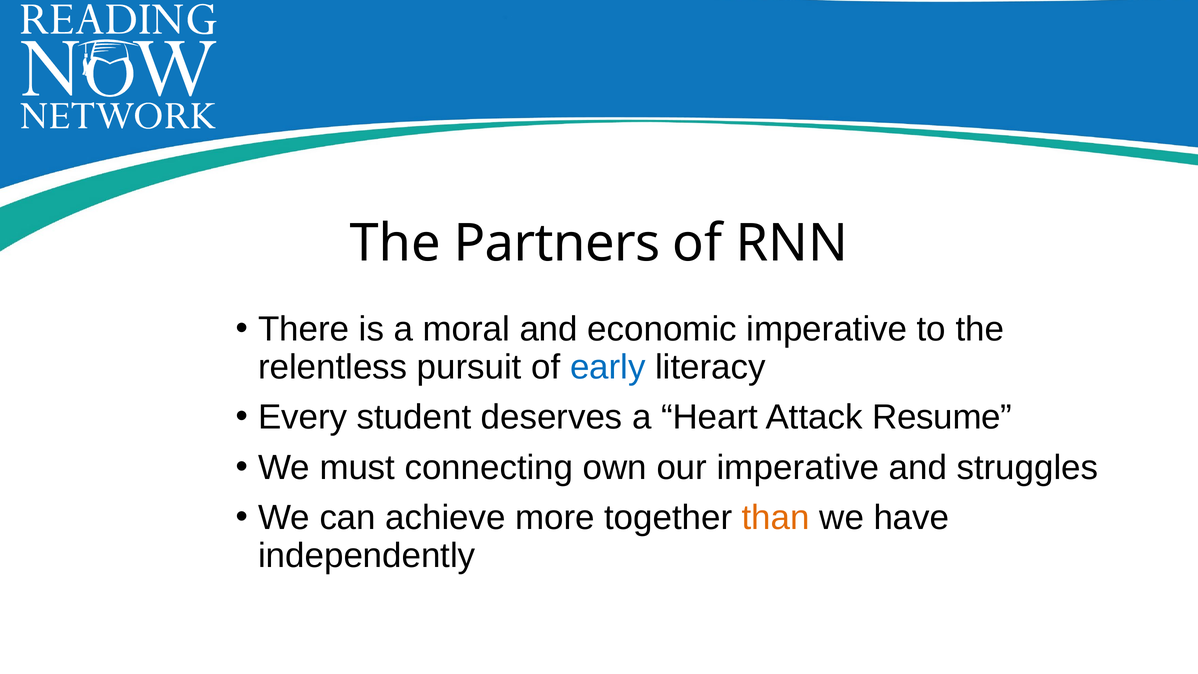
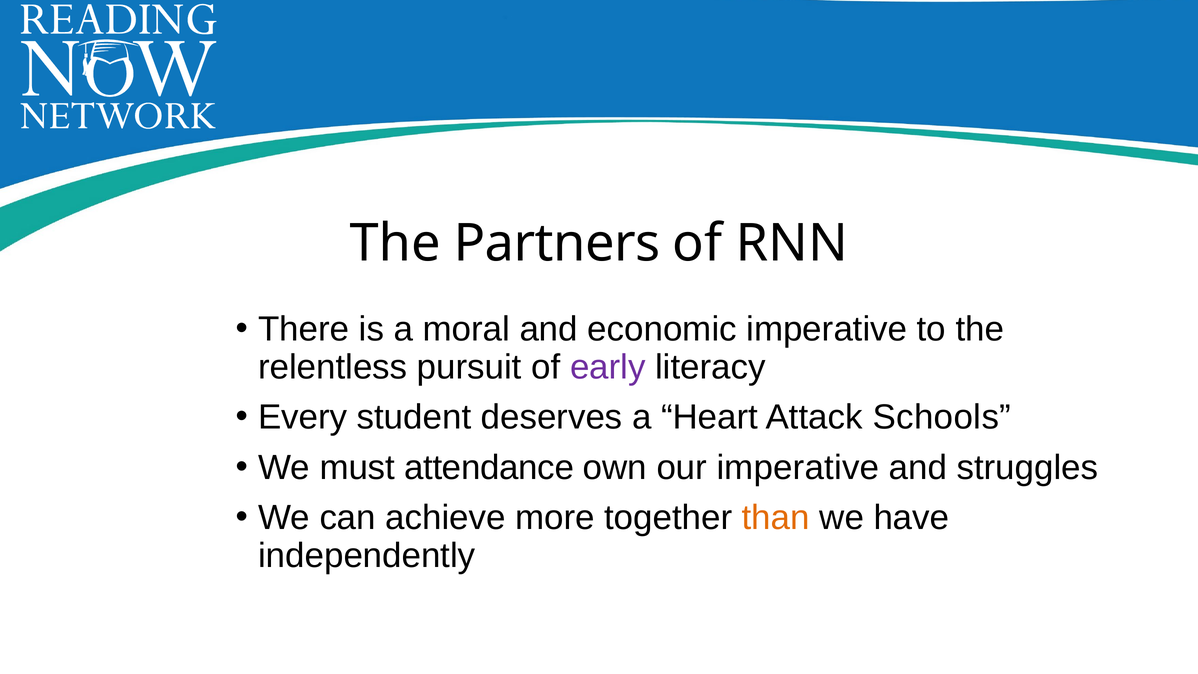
early colour: blue -> purple (608, 367)
Resume: Resume -> Schools (942, 417)
connecting: connecting -> attendance (489, 467)
